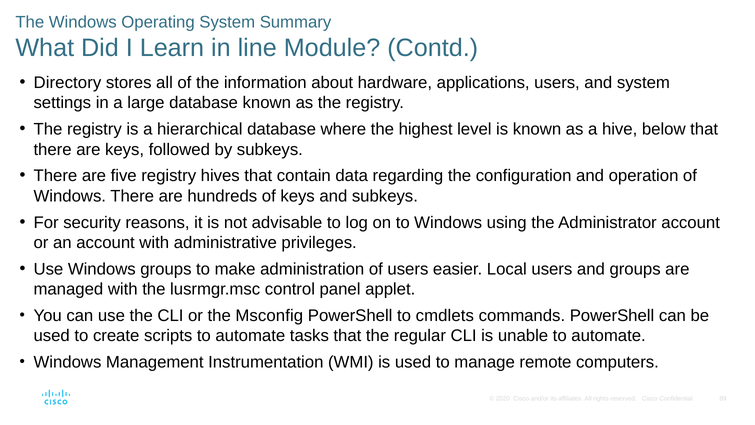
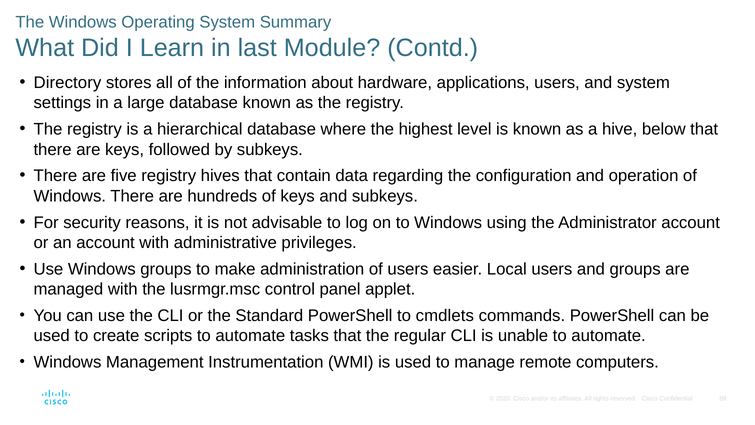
line: line -> last (257, 48)
Msconfig: Msconfig -> Standard (269, 315)
